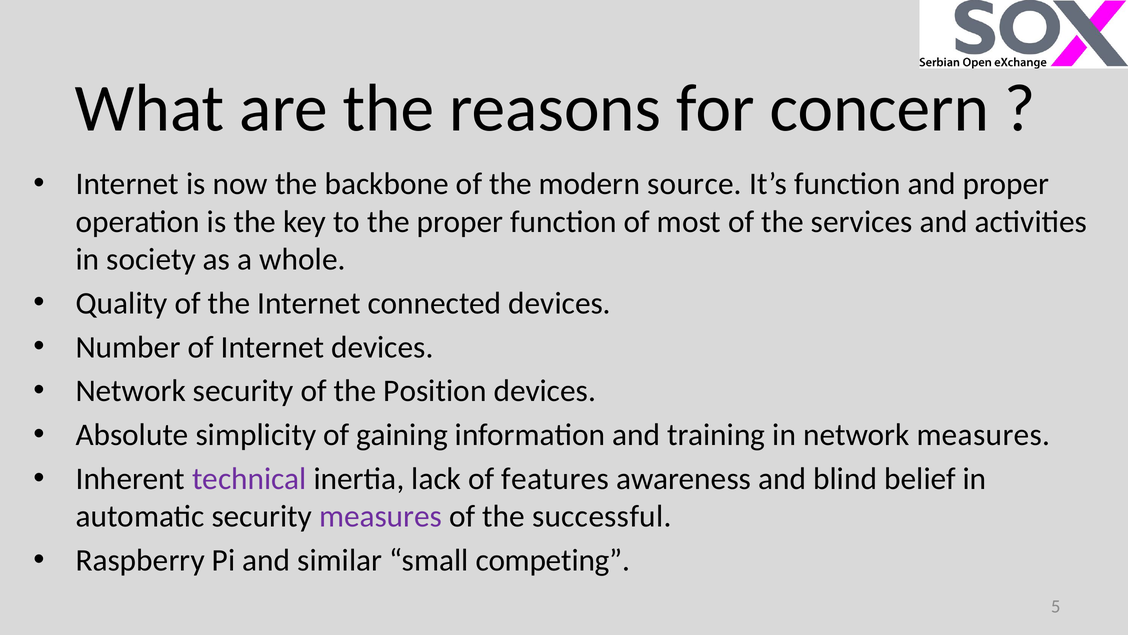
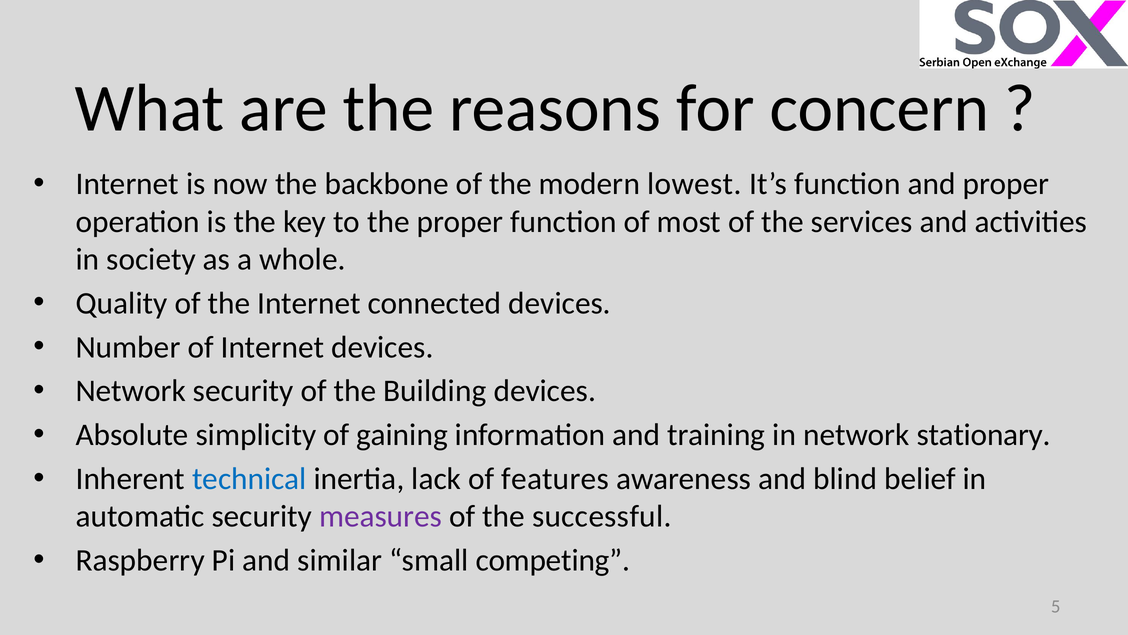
source: source -> lowest (695, 184)
Position: Position -> Building (435, 391)
network measures: measures -> stationary (984, 435)
technical colour: purple -> blue (249, 479)
